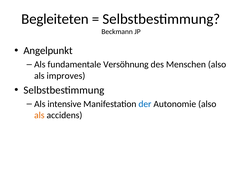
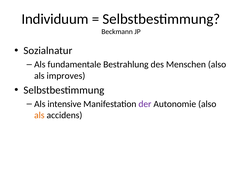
Begleiteten: Begleiteten -> Individuum (55, 19)
Angelpunkt: Angelpunkt -> Sozialnatur (48, 51)
Versöhnung: Versöhnung -> Bestrahlung (126, 65)
der colour: blue -> purple (145, 104)
